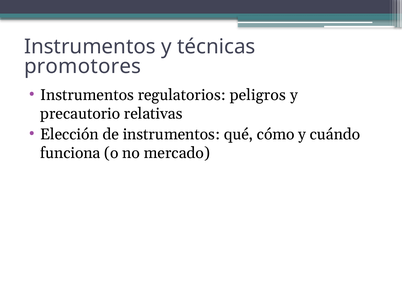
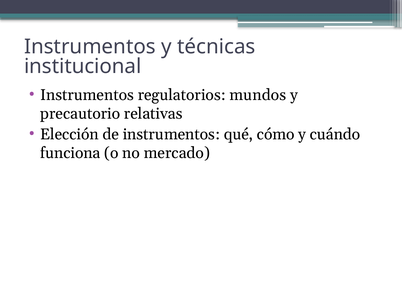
promotores: promotores -> institucional (83, 67)
peligros: peligros -> mundos (258, 95)
